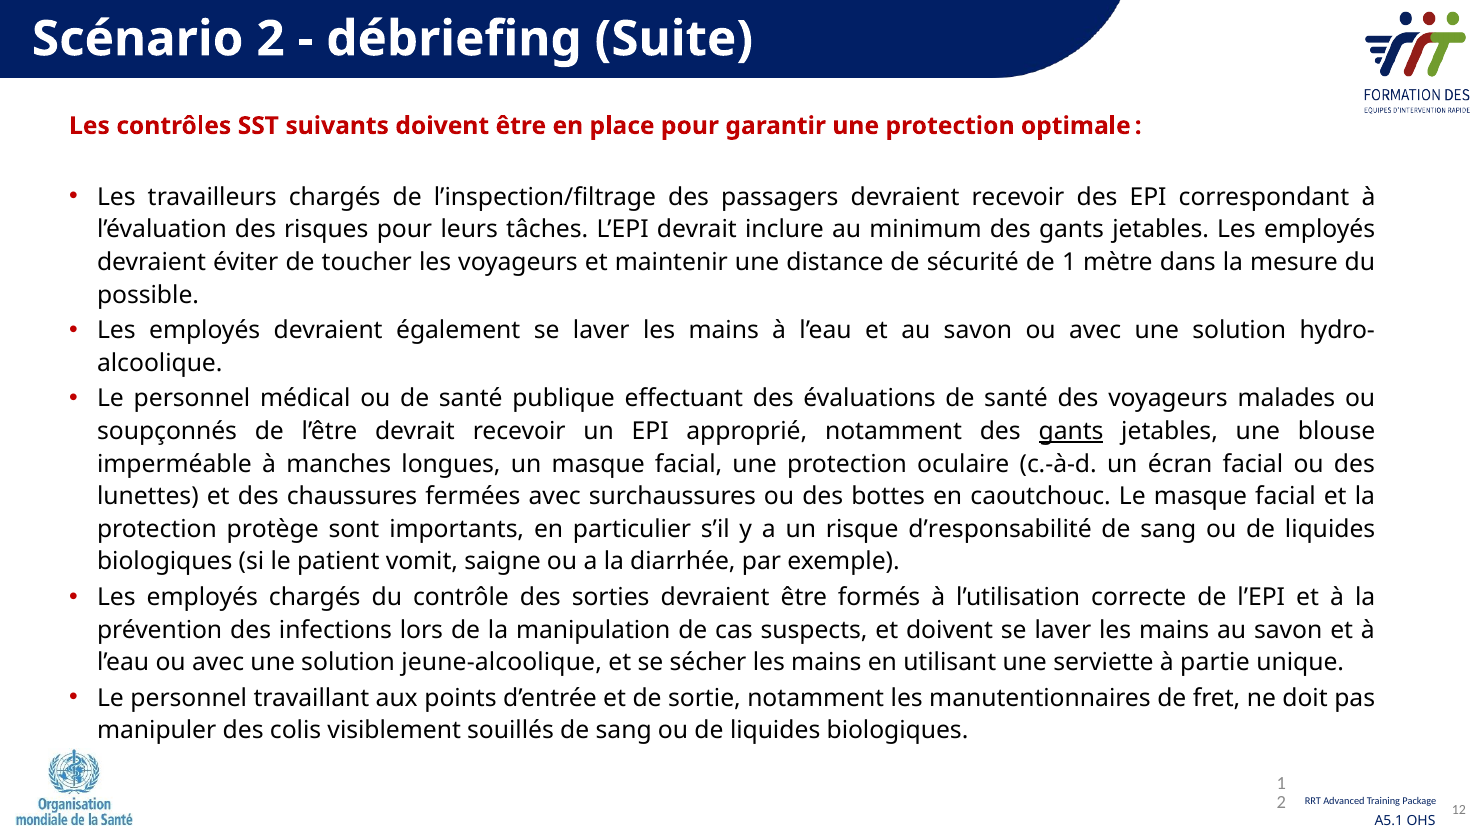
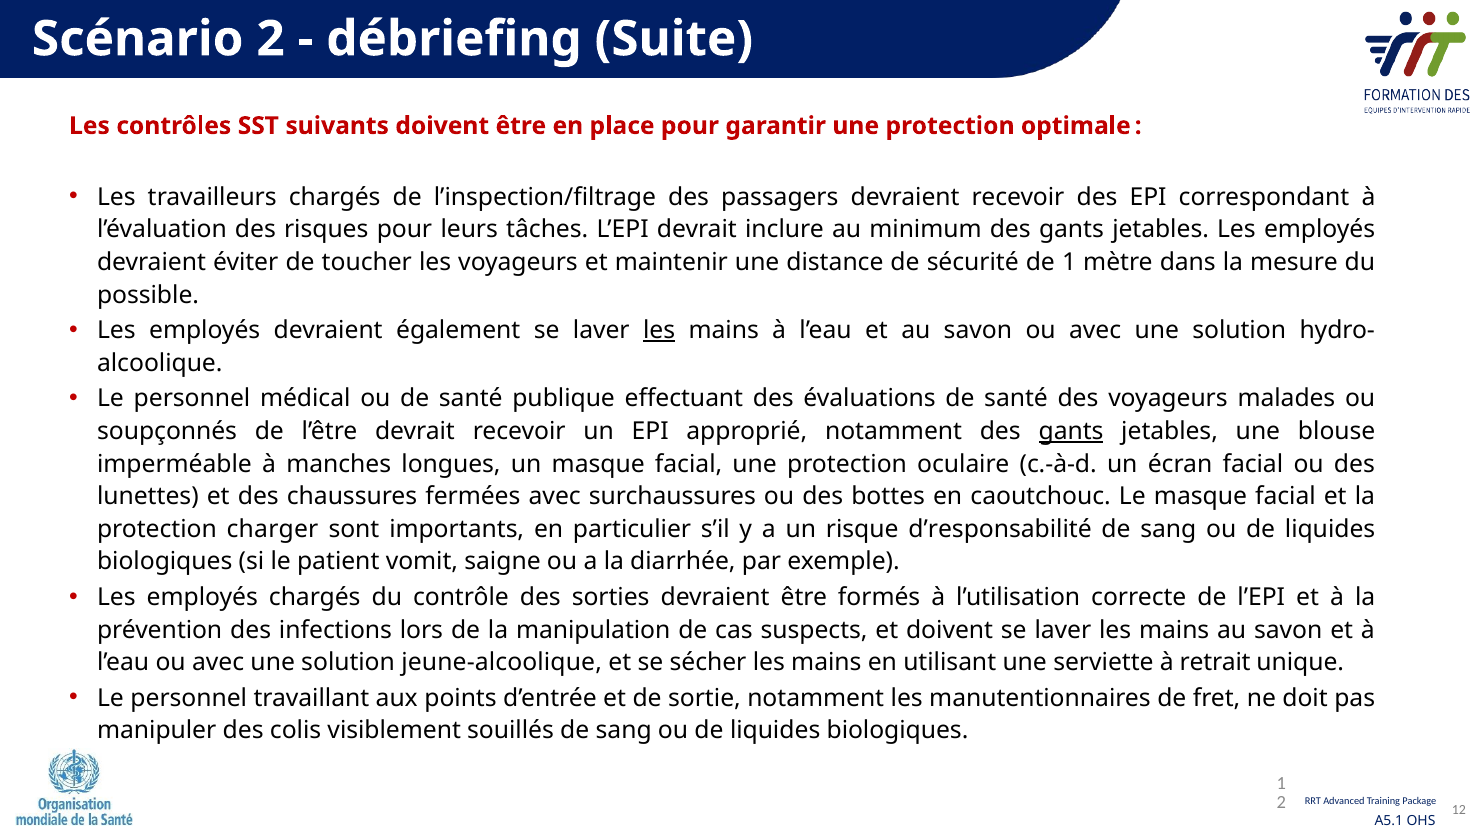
les underline: none -> present (659, 331)
protège: protège -> charger (273, 529)
partie: partie -> retrait (1215, 663)
